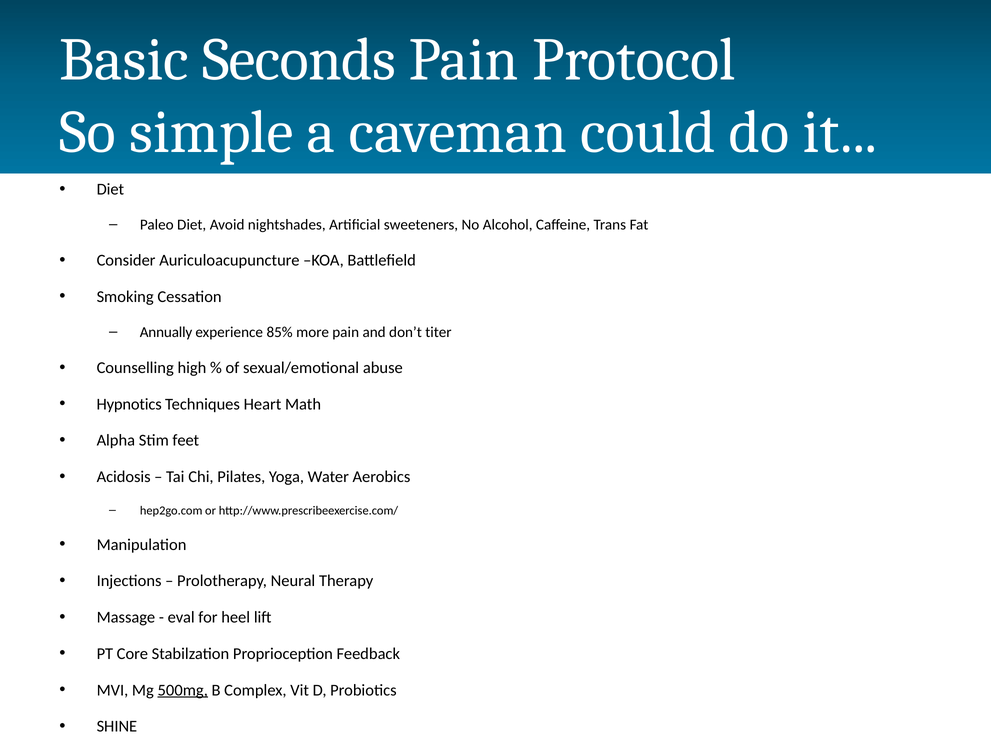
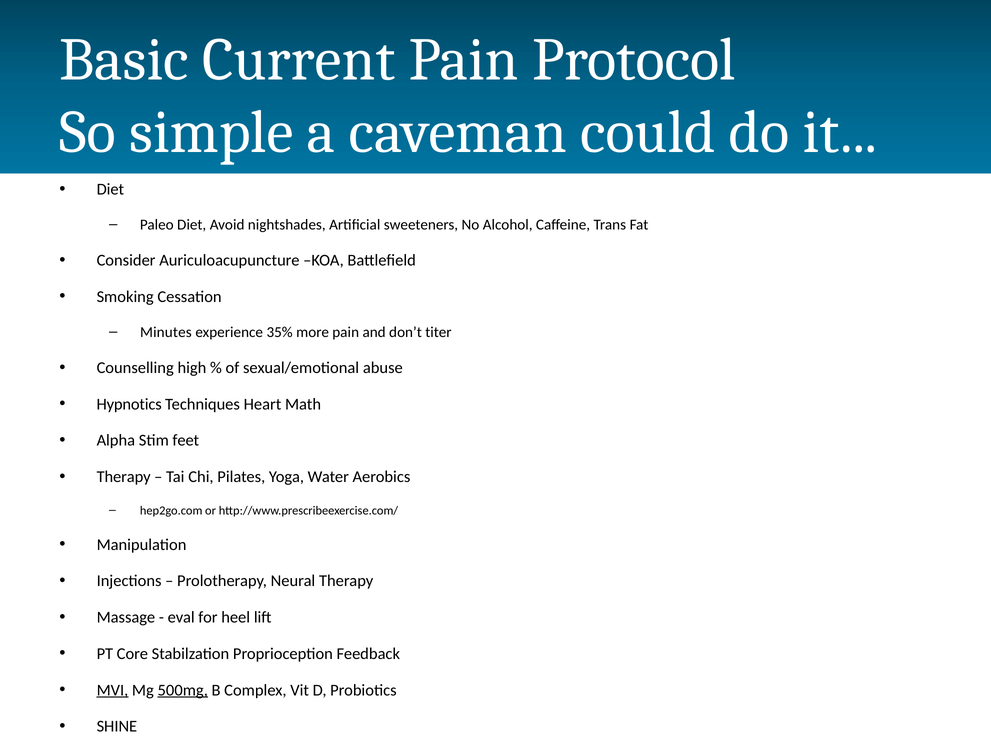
Seconds: Seconds -> Current (299, 60)
Annually: Annually -> Minutes (166, 332)
85%: 85% -> 35% (280, 332)
Acidosis: Acidosis -> Therapy (124, 477)
MVI underline: none -> present (112, 690)
